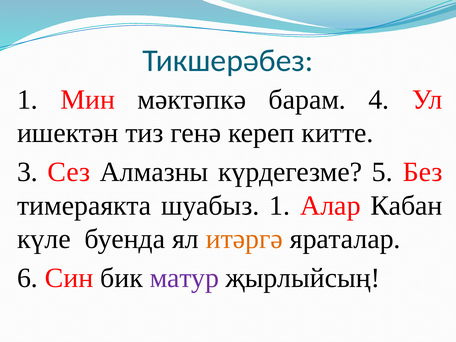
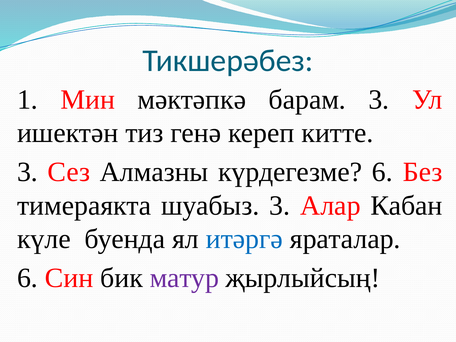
барам 4: 4 -> 3 (379, 100)
күрдегезме 5: 5 -> 6 (382, 172)
шуабыз 1: 1 -> 3 (280, 206)
итәргә colour: orange -> blue (244, 239)
